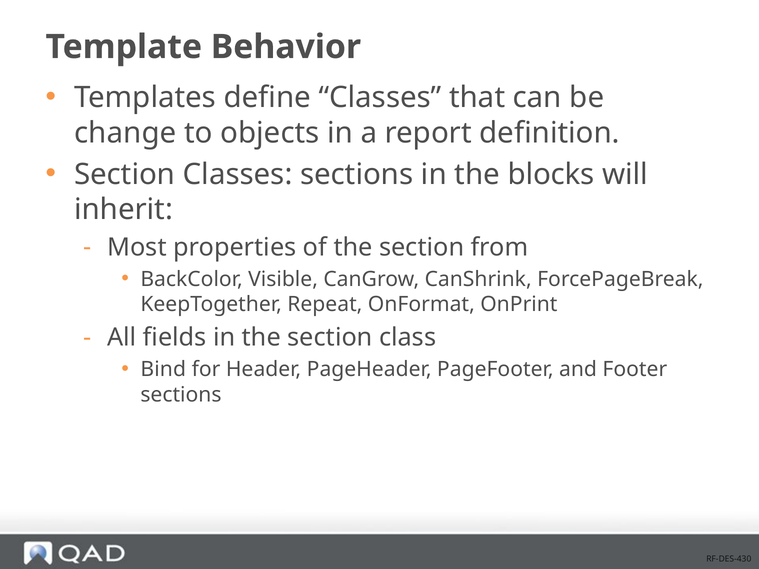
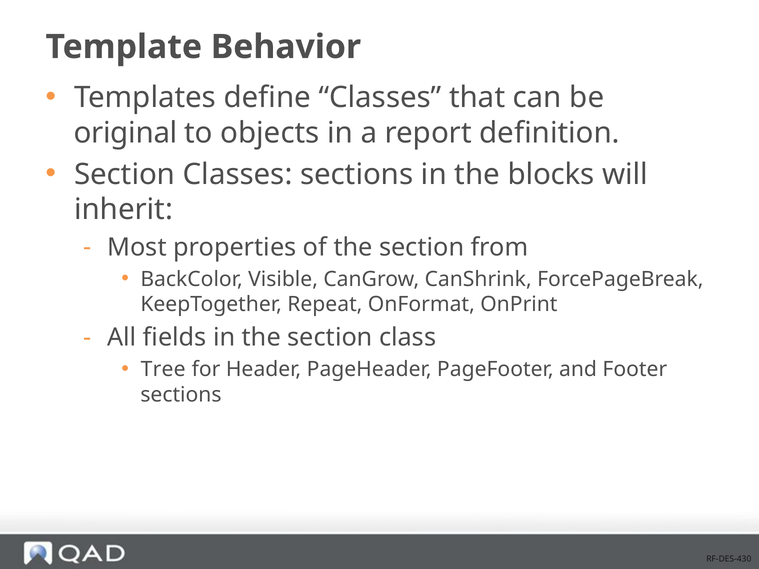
change: change -> original (125, 133)
Bind: Bind -> Tree (163, 369)
